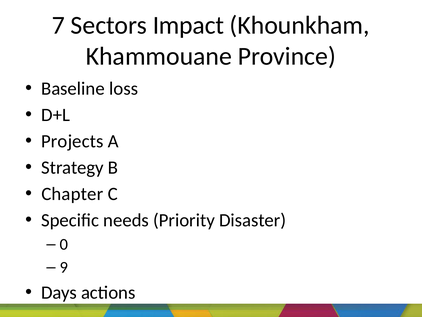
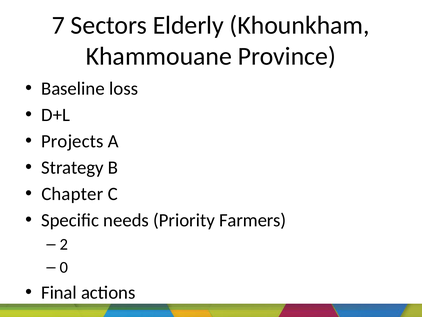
Impact: Impact -> Elderly (188, 25)
Disaster: Disaster -> Farmers (253, 220)
0: 0 -> 2 (64, 244)
9: 9 -> 0 (64, 267)
Days: Days -> Final (59, 292)
